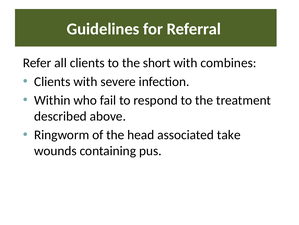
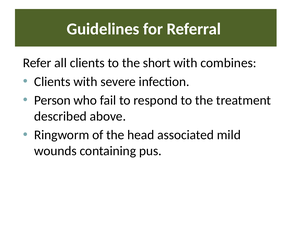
Within: Within -> Person (52, 100)
take: take -> mild (229, 135)
